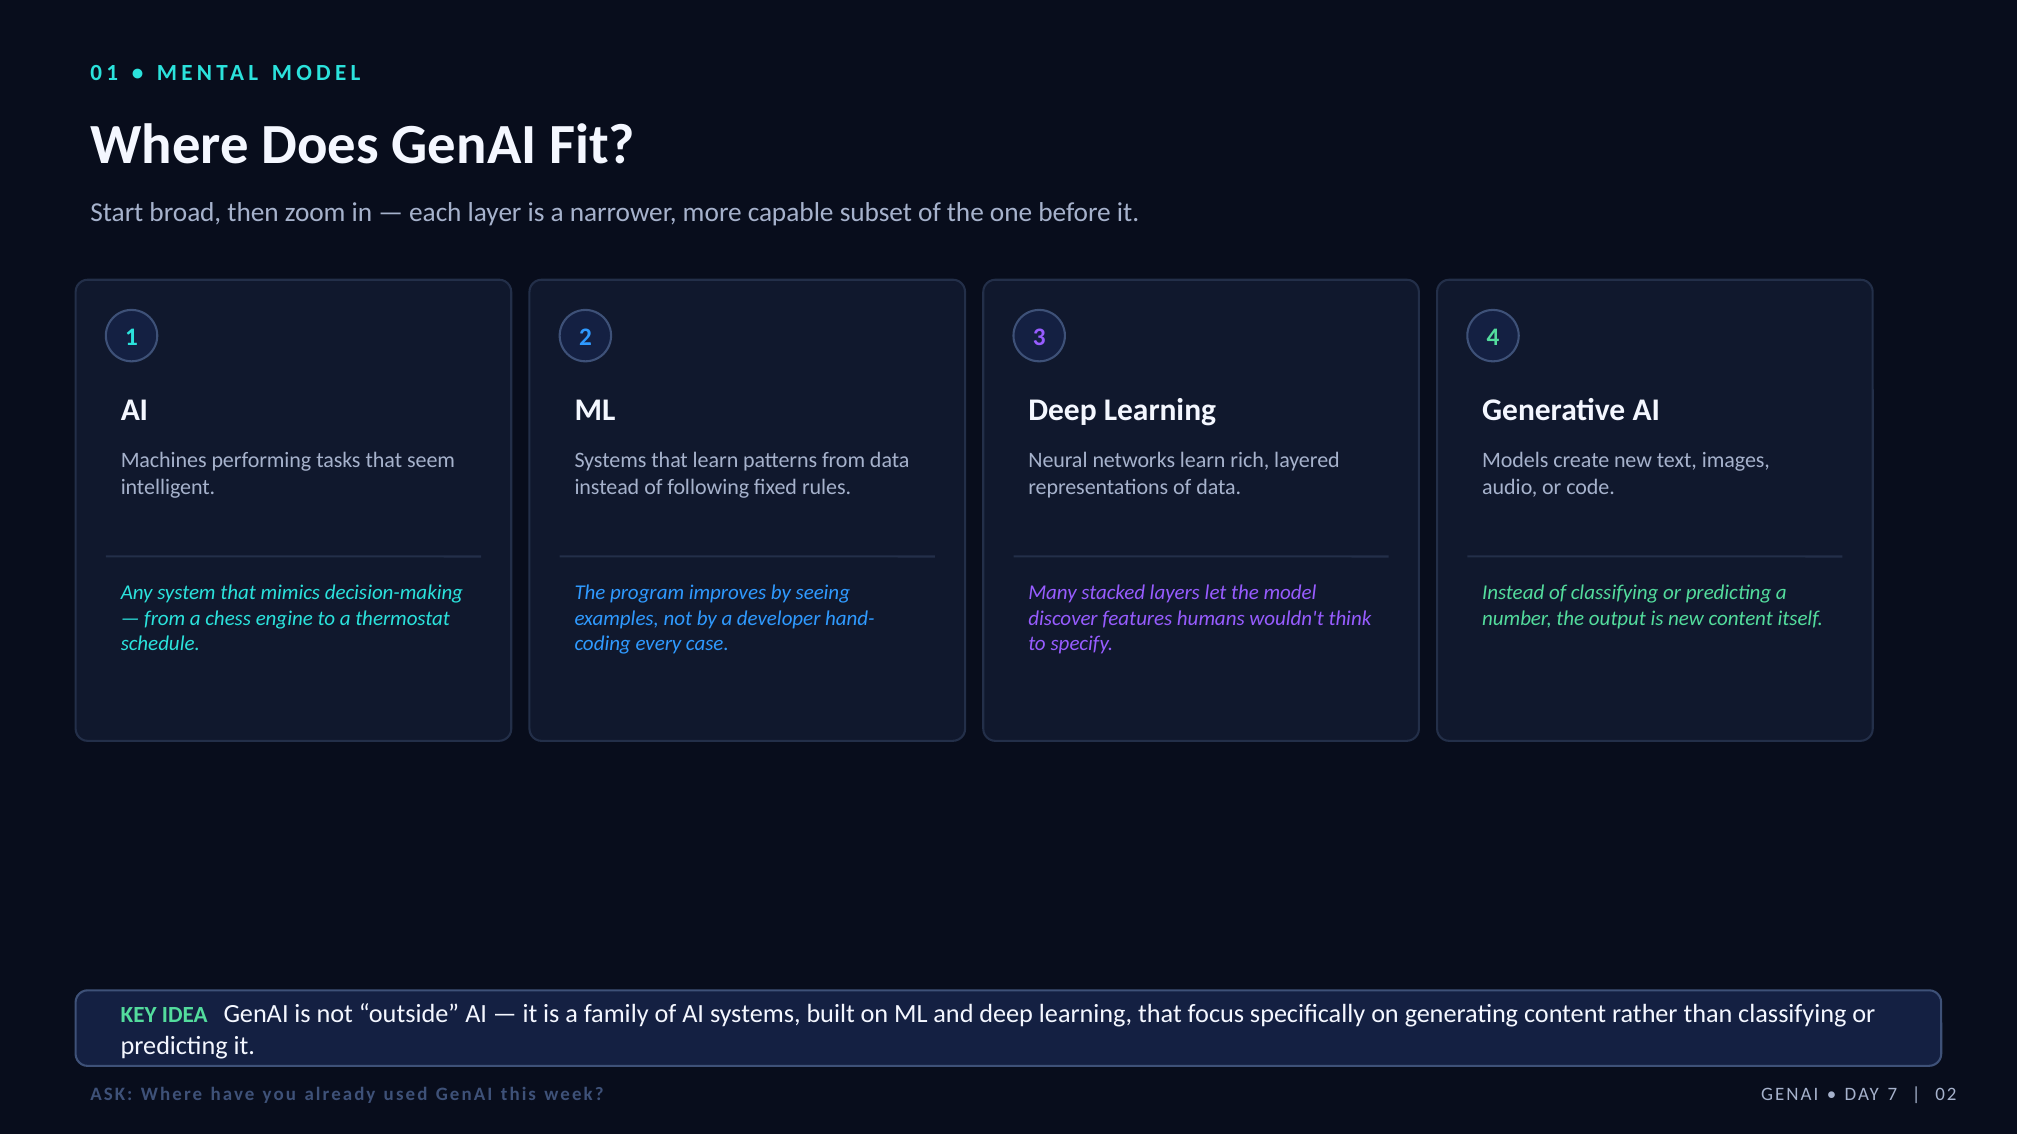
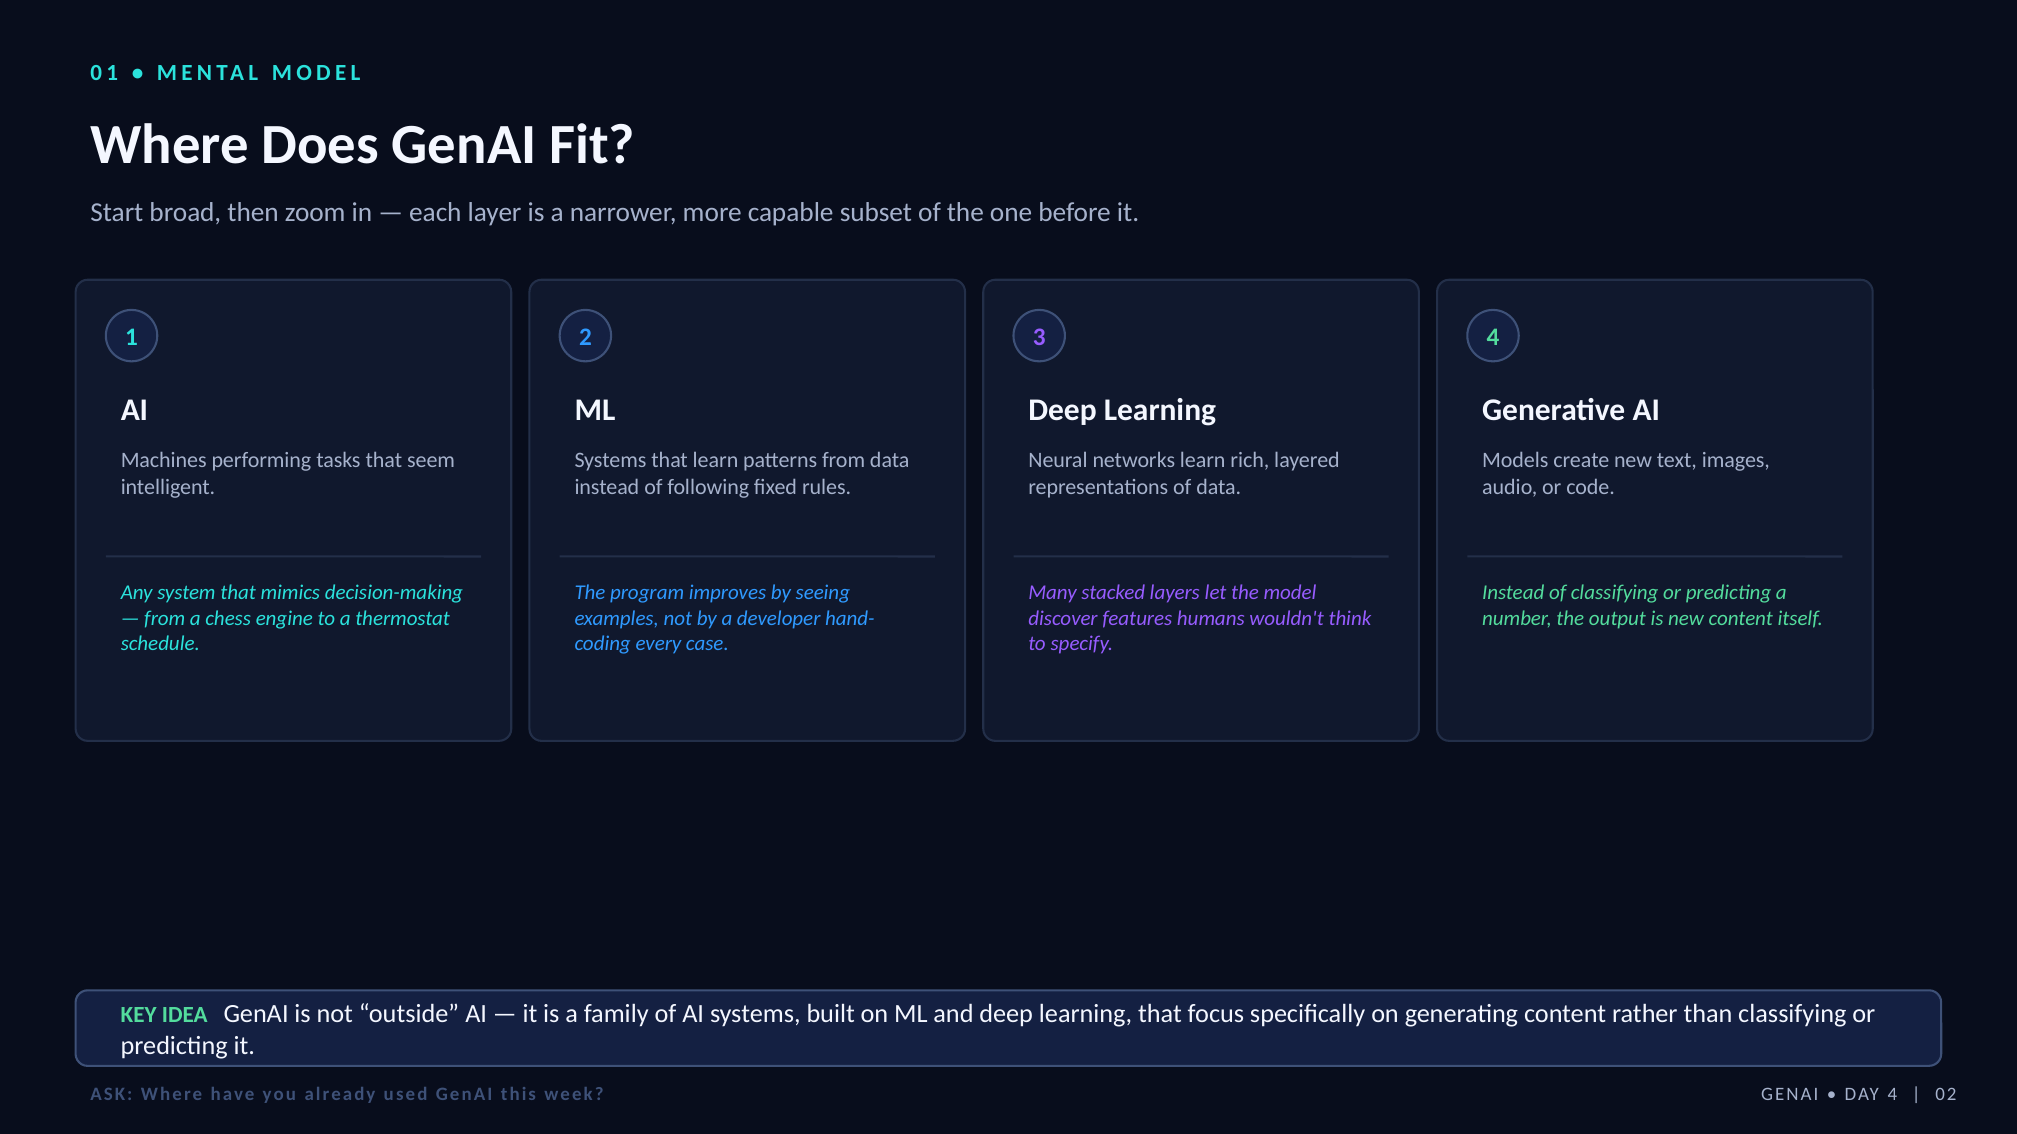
DAY 7: 7 -> 4 (1892, 1095)
